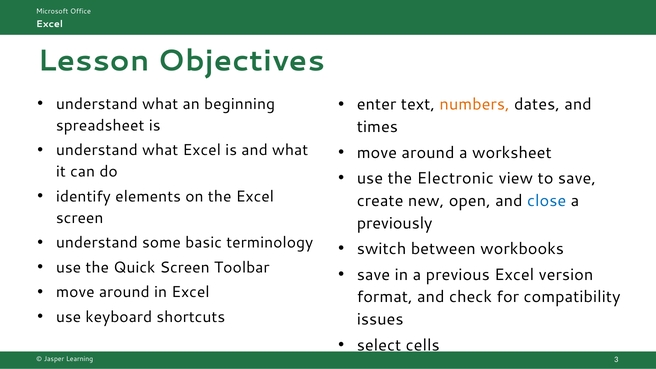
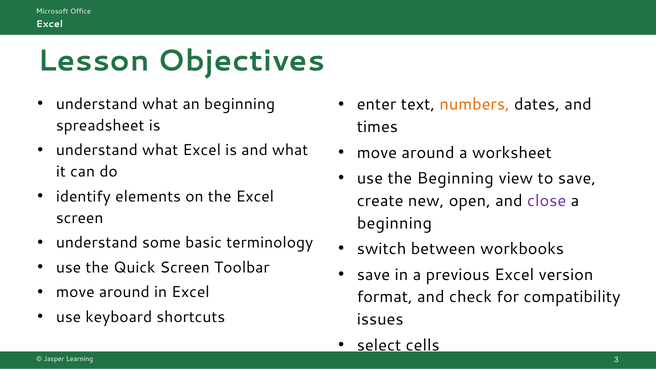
the Electronic: Electronic -> Beginning (455, 178)
close colour: blue -> purple (547, 201)
previously: previously -> beginning (394, 223)
